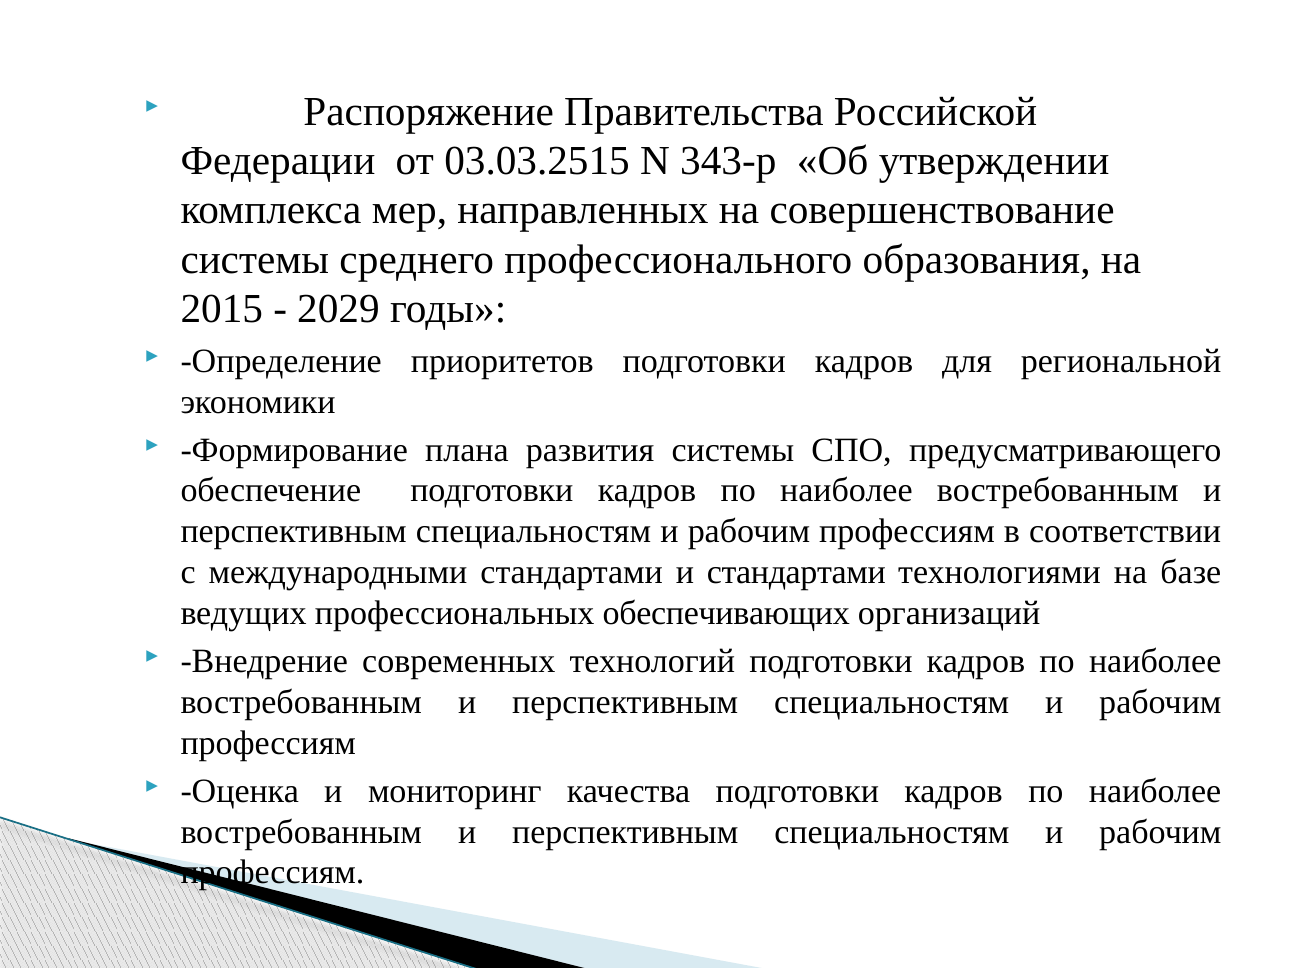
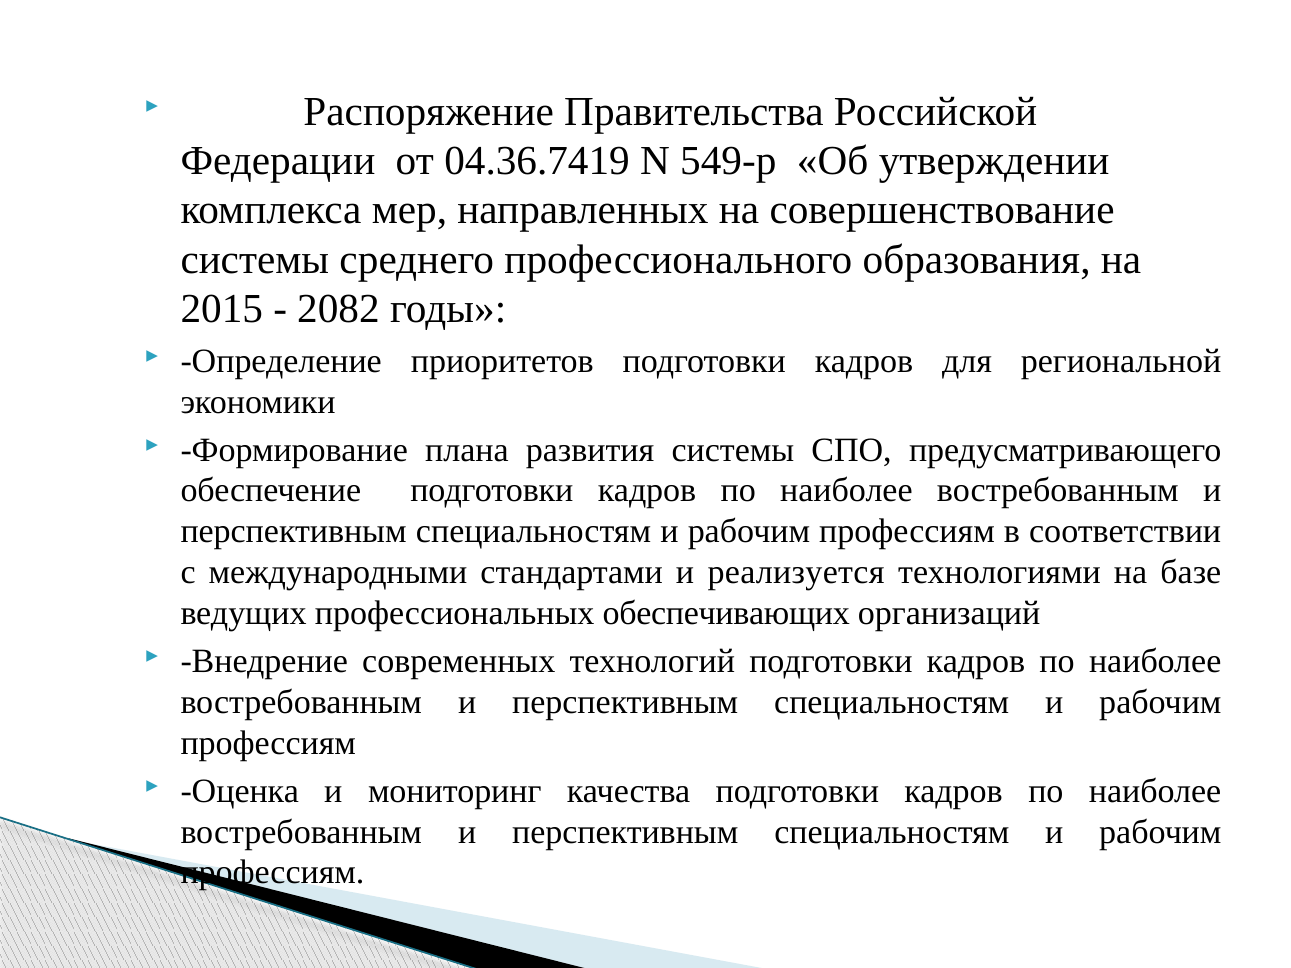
03.03.2515: 03.03.2515 -> 04.36.7419 (537, 161)
343-р: 343-р -> 549-р (728, 161)
2029: 2029 -> 2082 (338, 309)
и стандартами: стандартами -> реализуется (796, 573)
